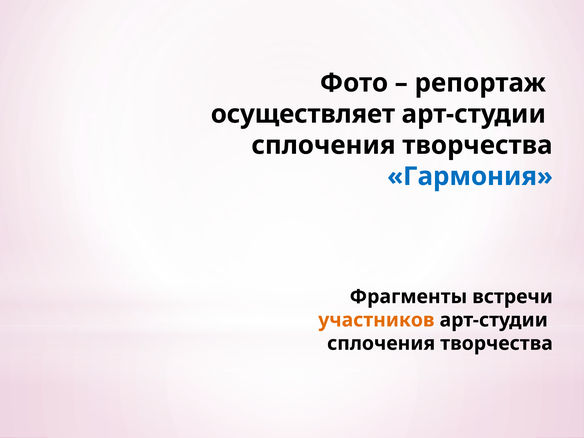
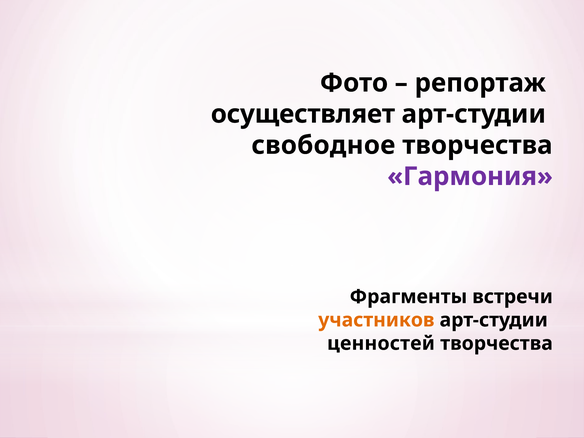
сплочения: сплочения -> свободное (323, 145)
Гармония colour: blue -> purple (470, 176)
сплочения: сплочения -> ценностей (381, 343)
